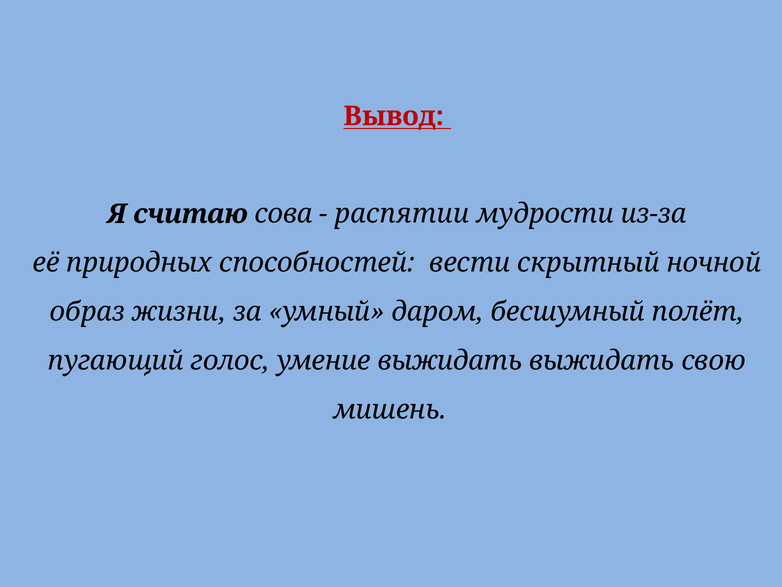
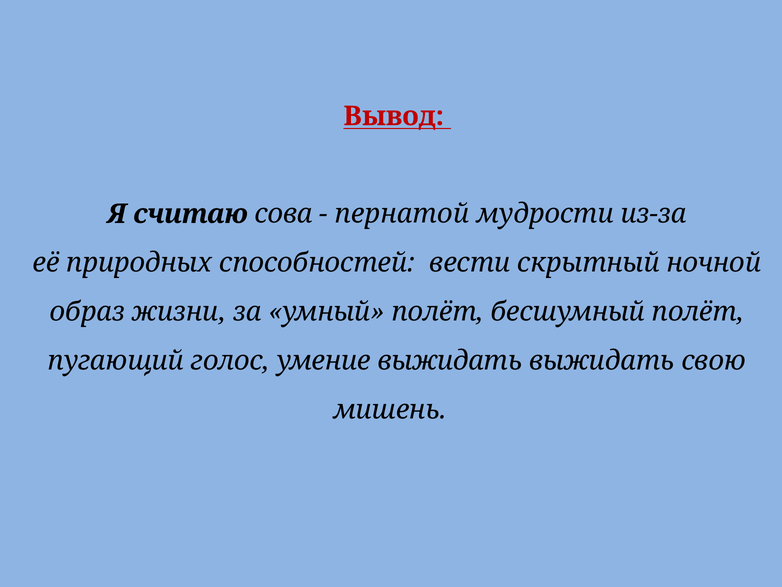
распятии: распятии -> пернатой (402, 214)
умный даром: даром -> полёт (438, 312)
